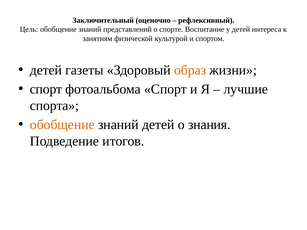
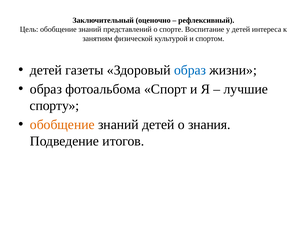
образ colour: orange -> blue (190, 70)
спорт: спорт -> образ (46, 89)
спорта: спорта -> спорту (54, 106)
